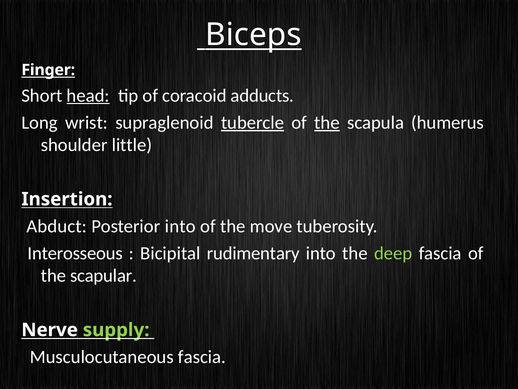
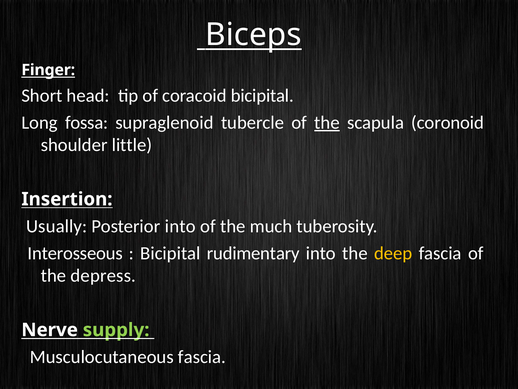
head underline: present -> none (88, 95)
coracoid adducts: adducts -> bicipital (262, 95)
wrist: wrist -> fossa (87, 122)
tubercle underline: present -> none (253, 122)
humerus: humerus -> coronoid (448, 122)
Abduct: Abduct -> Usually (57, 226)
move: move -> much (271, 226)
deep colour: light green -> yellow (393, 253)
scapular: scapular -> depress (103, 275)
